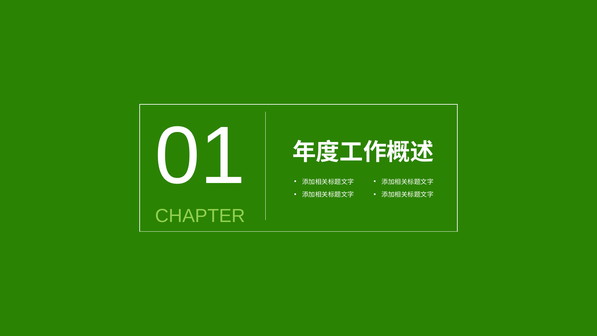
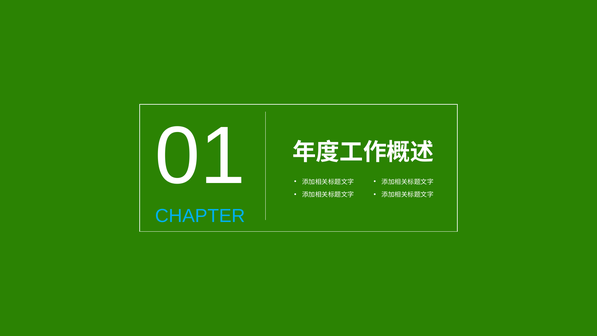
CHAPTER colour: light green -> light blue (200, 216)
